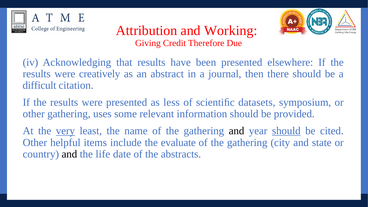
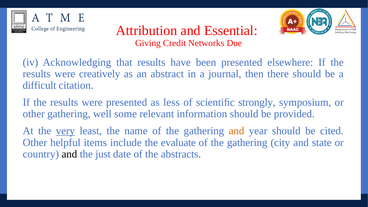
Working: Working -> Essential (231, 31)
Therefore: Therefore -> Networks (206, 43)
datasets: datasets -> strongly (257, 102)
uses: uses -> well (102, 114)
and colour: black -> orange (237, 131)
should underline: present -> none (286, 131)
life: life -> just (103, 154)
